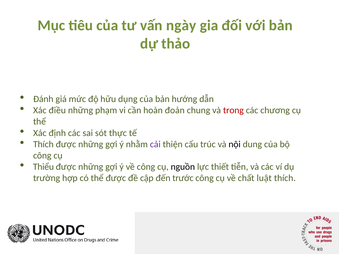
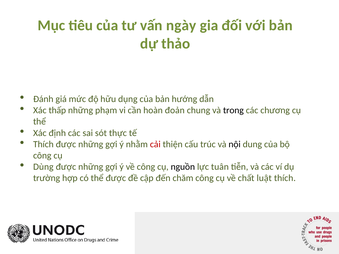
điều: điều -> thấp (57, 110)
trong colour: red -> black (233, 110)
cải colour: purple -> red (155, 144)
Thiểu: Thiểu -> Dùng (43, 167)
thiết: thiết -> tuân (220, 167)
trước: trước -> chăm (183, 178)
